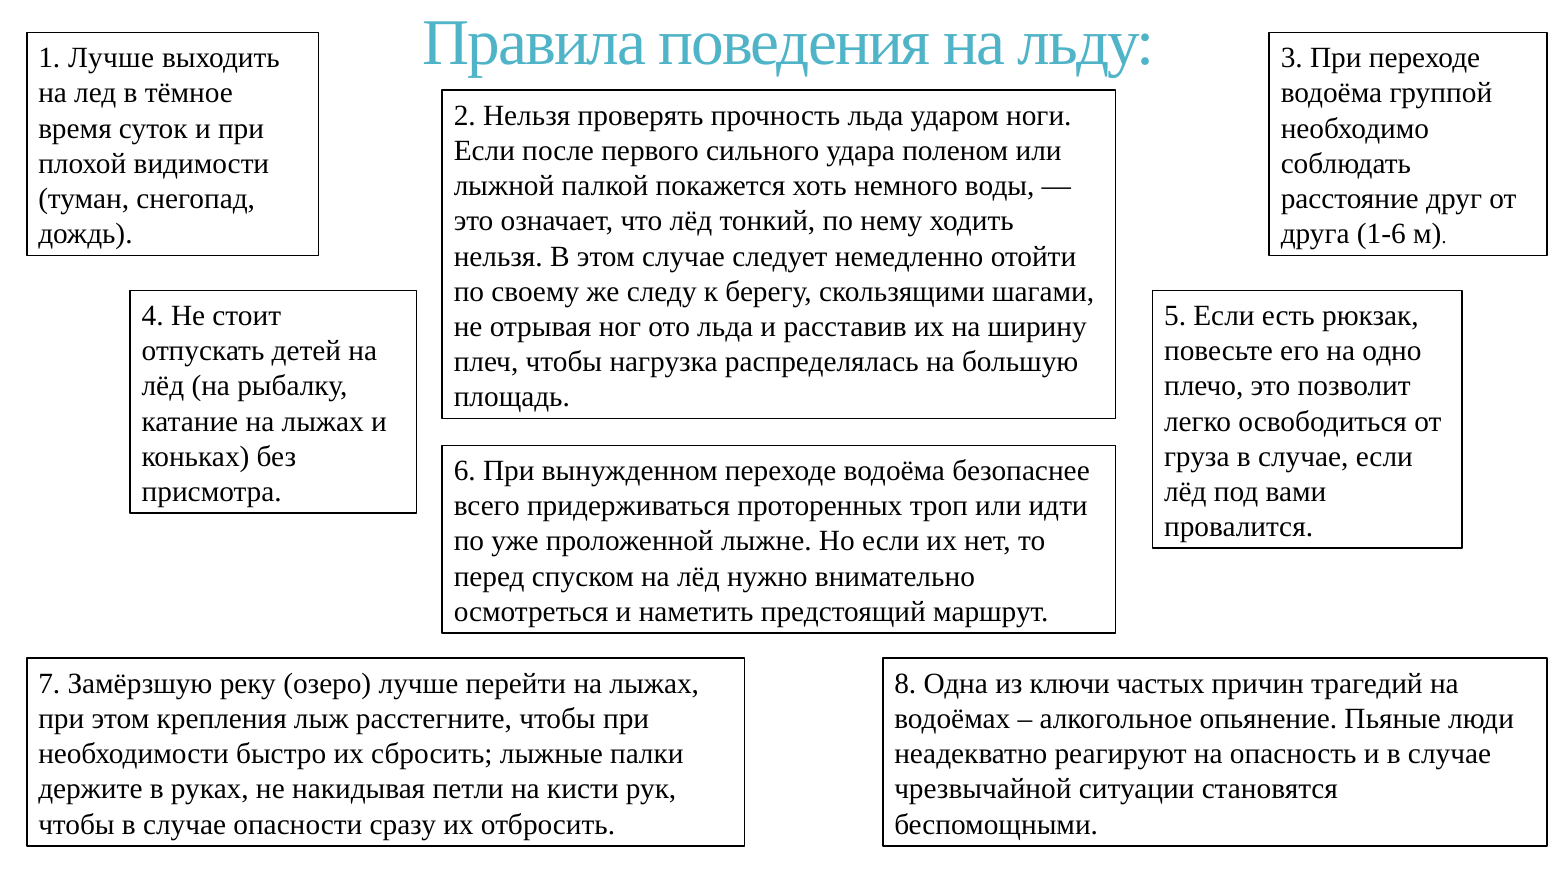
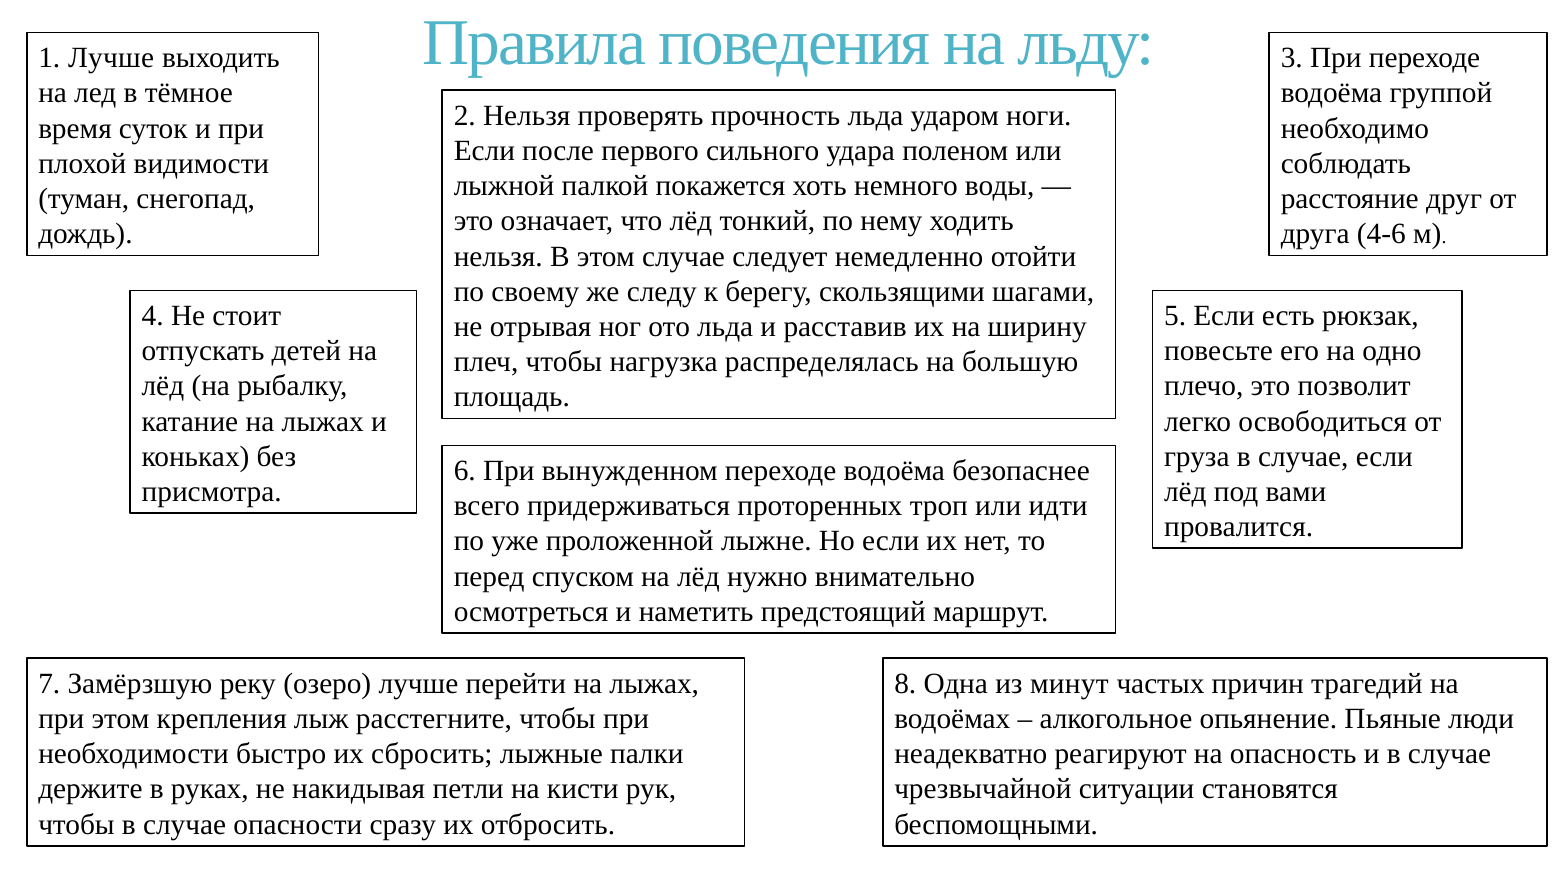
1-6: 1-6 -> 4-6 (1381, 234)
ключи: ключи -> минут (1069, 684)
